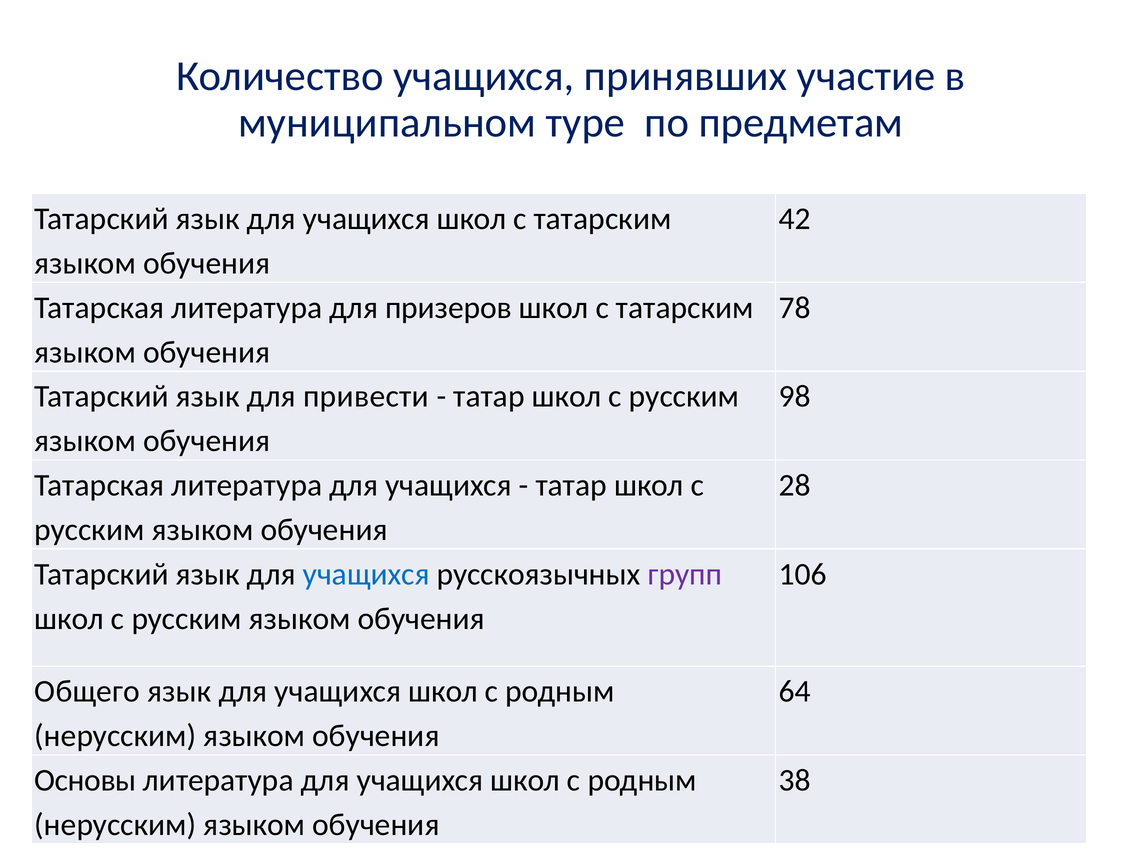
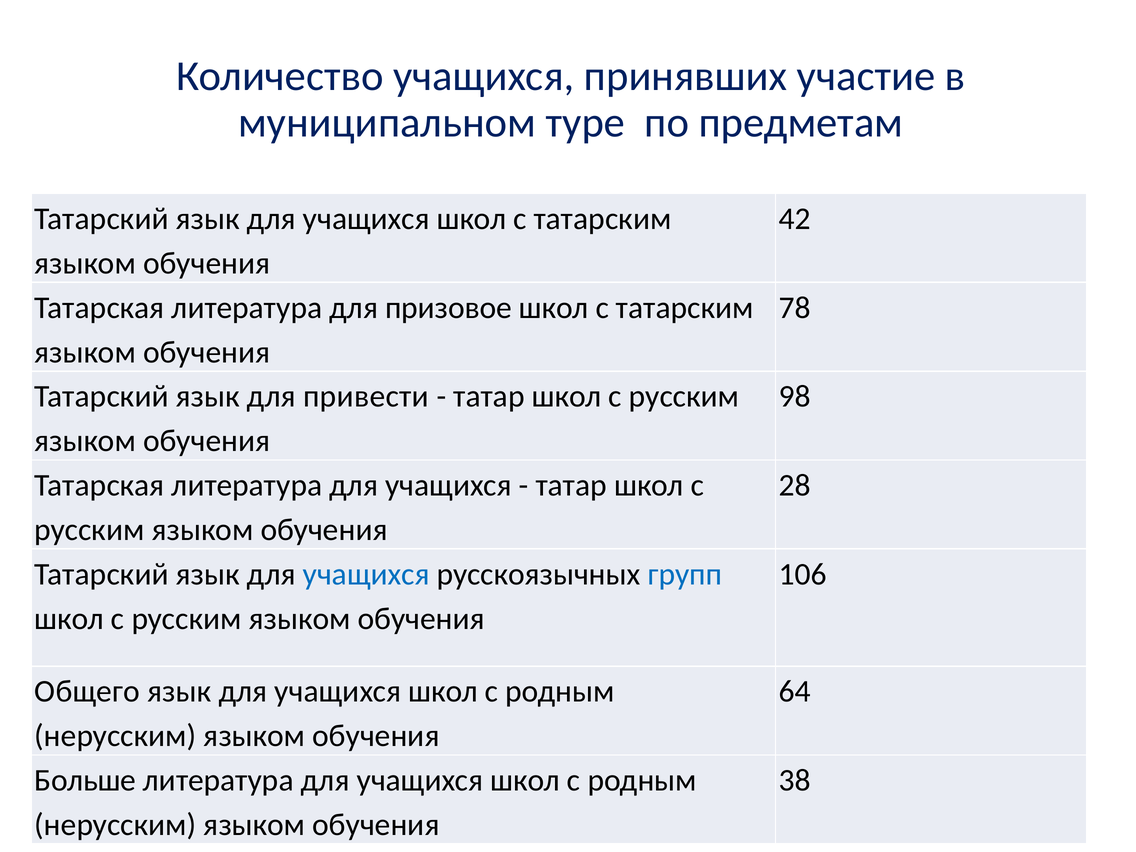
призеров: призеров -> призовое (448, 308)
групп colour: purple -> blue (685, 574)
Основы: Основы -> Больше (85, 780)
